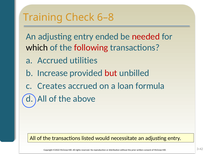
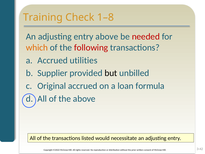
6–8: 6–8 -> 1–8 (105, 17)
entry ended: ended -> above (107, 37)
which colour: black -> orange (37, 48)
Increase: Increase -> Supplier (53, 73)
but colour: red -> black (111, 73)
Creates: Creates -> Original (52, 86)
